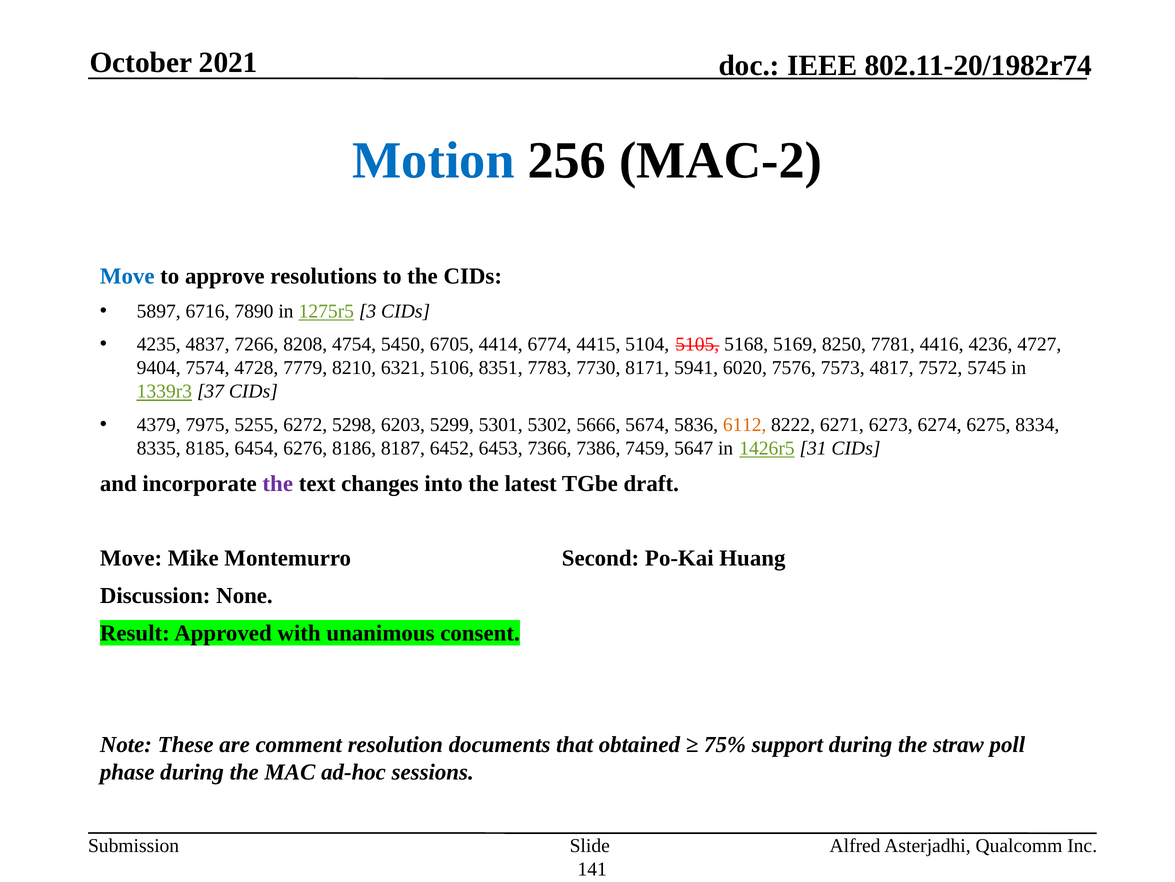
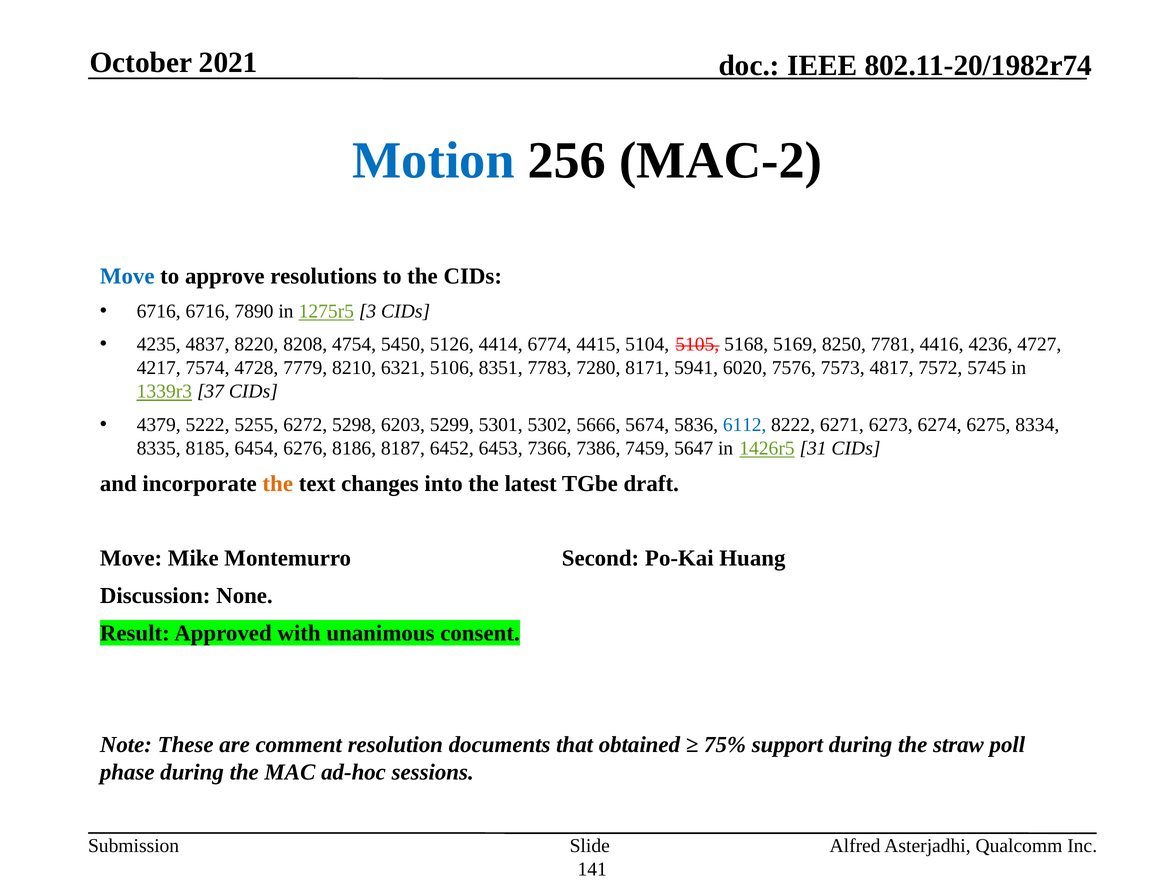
5897: 5897 -> 6716 (159, 311)
7266: 7266 -> 8220 (256, 344)
6705: 6705 -> 5126 (452, 344)
9404: 9404 -> 4217 (159, 368)
7730: 7730 -> 7280 (598, 368)
7975: 7975 -> 5222 (208, 424)
6112 colour: orange -> blue (745, 424)
the colour: purple -> orange (278, 483)
